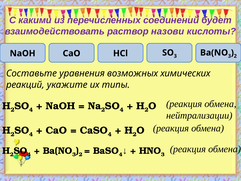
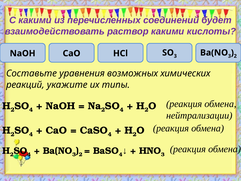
раствор назови: назови -> какими (168, 31)
